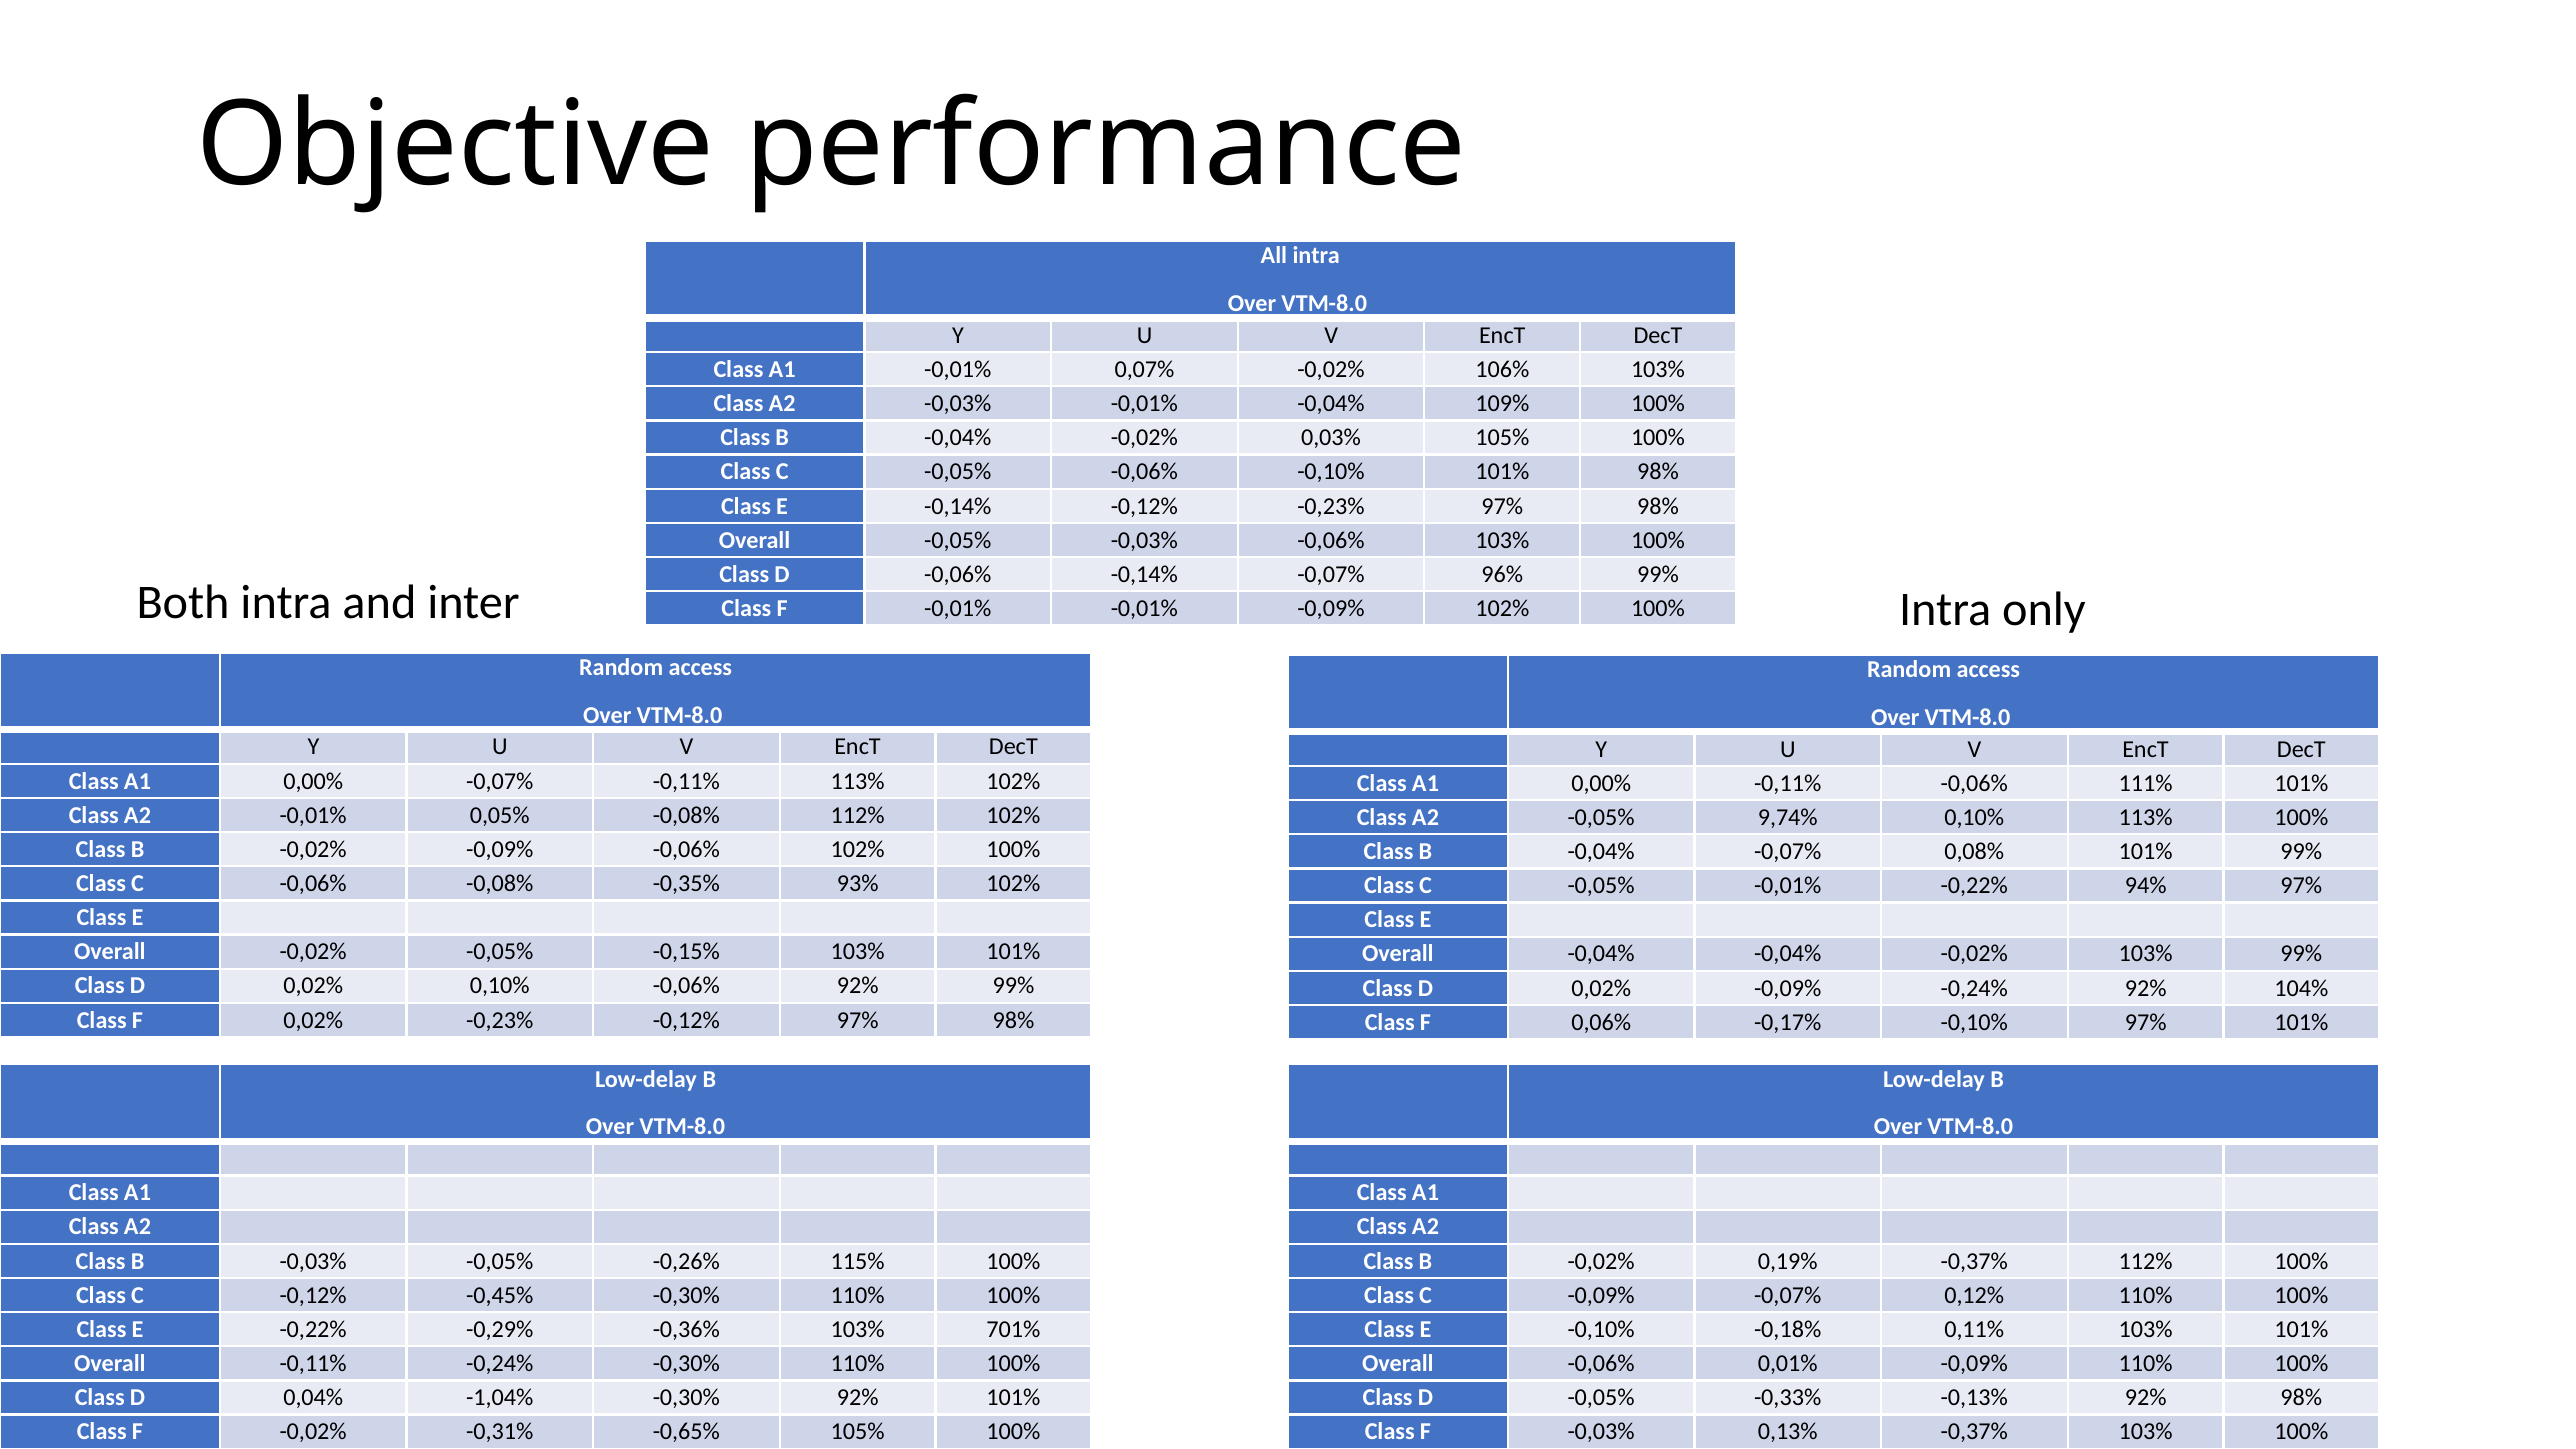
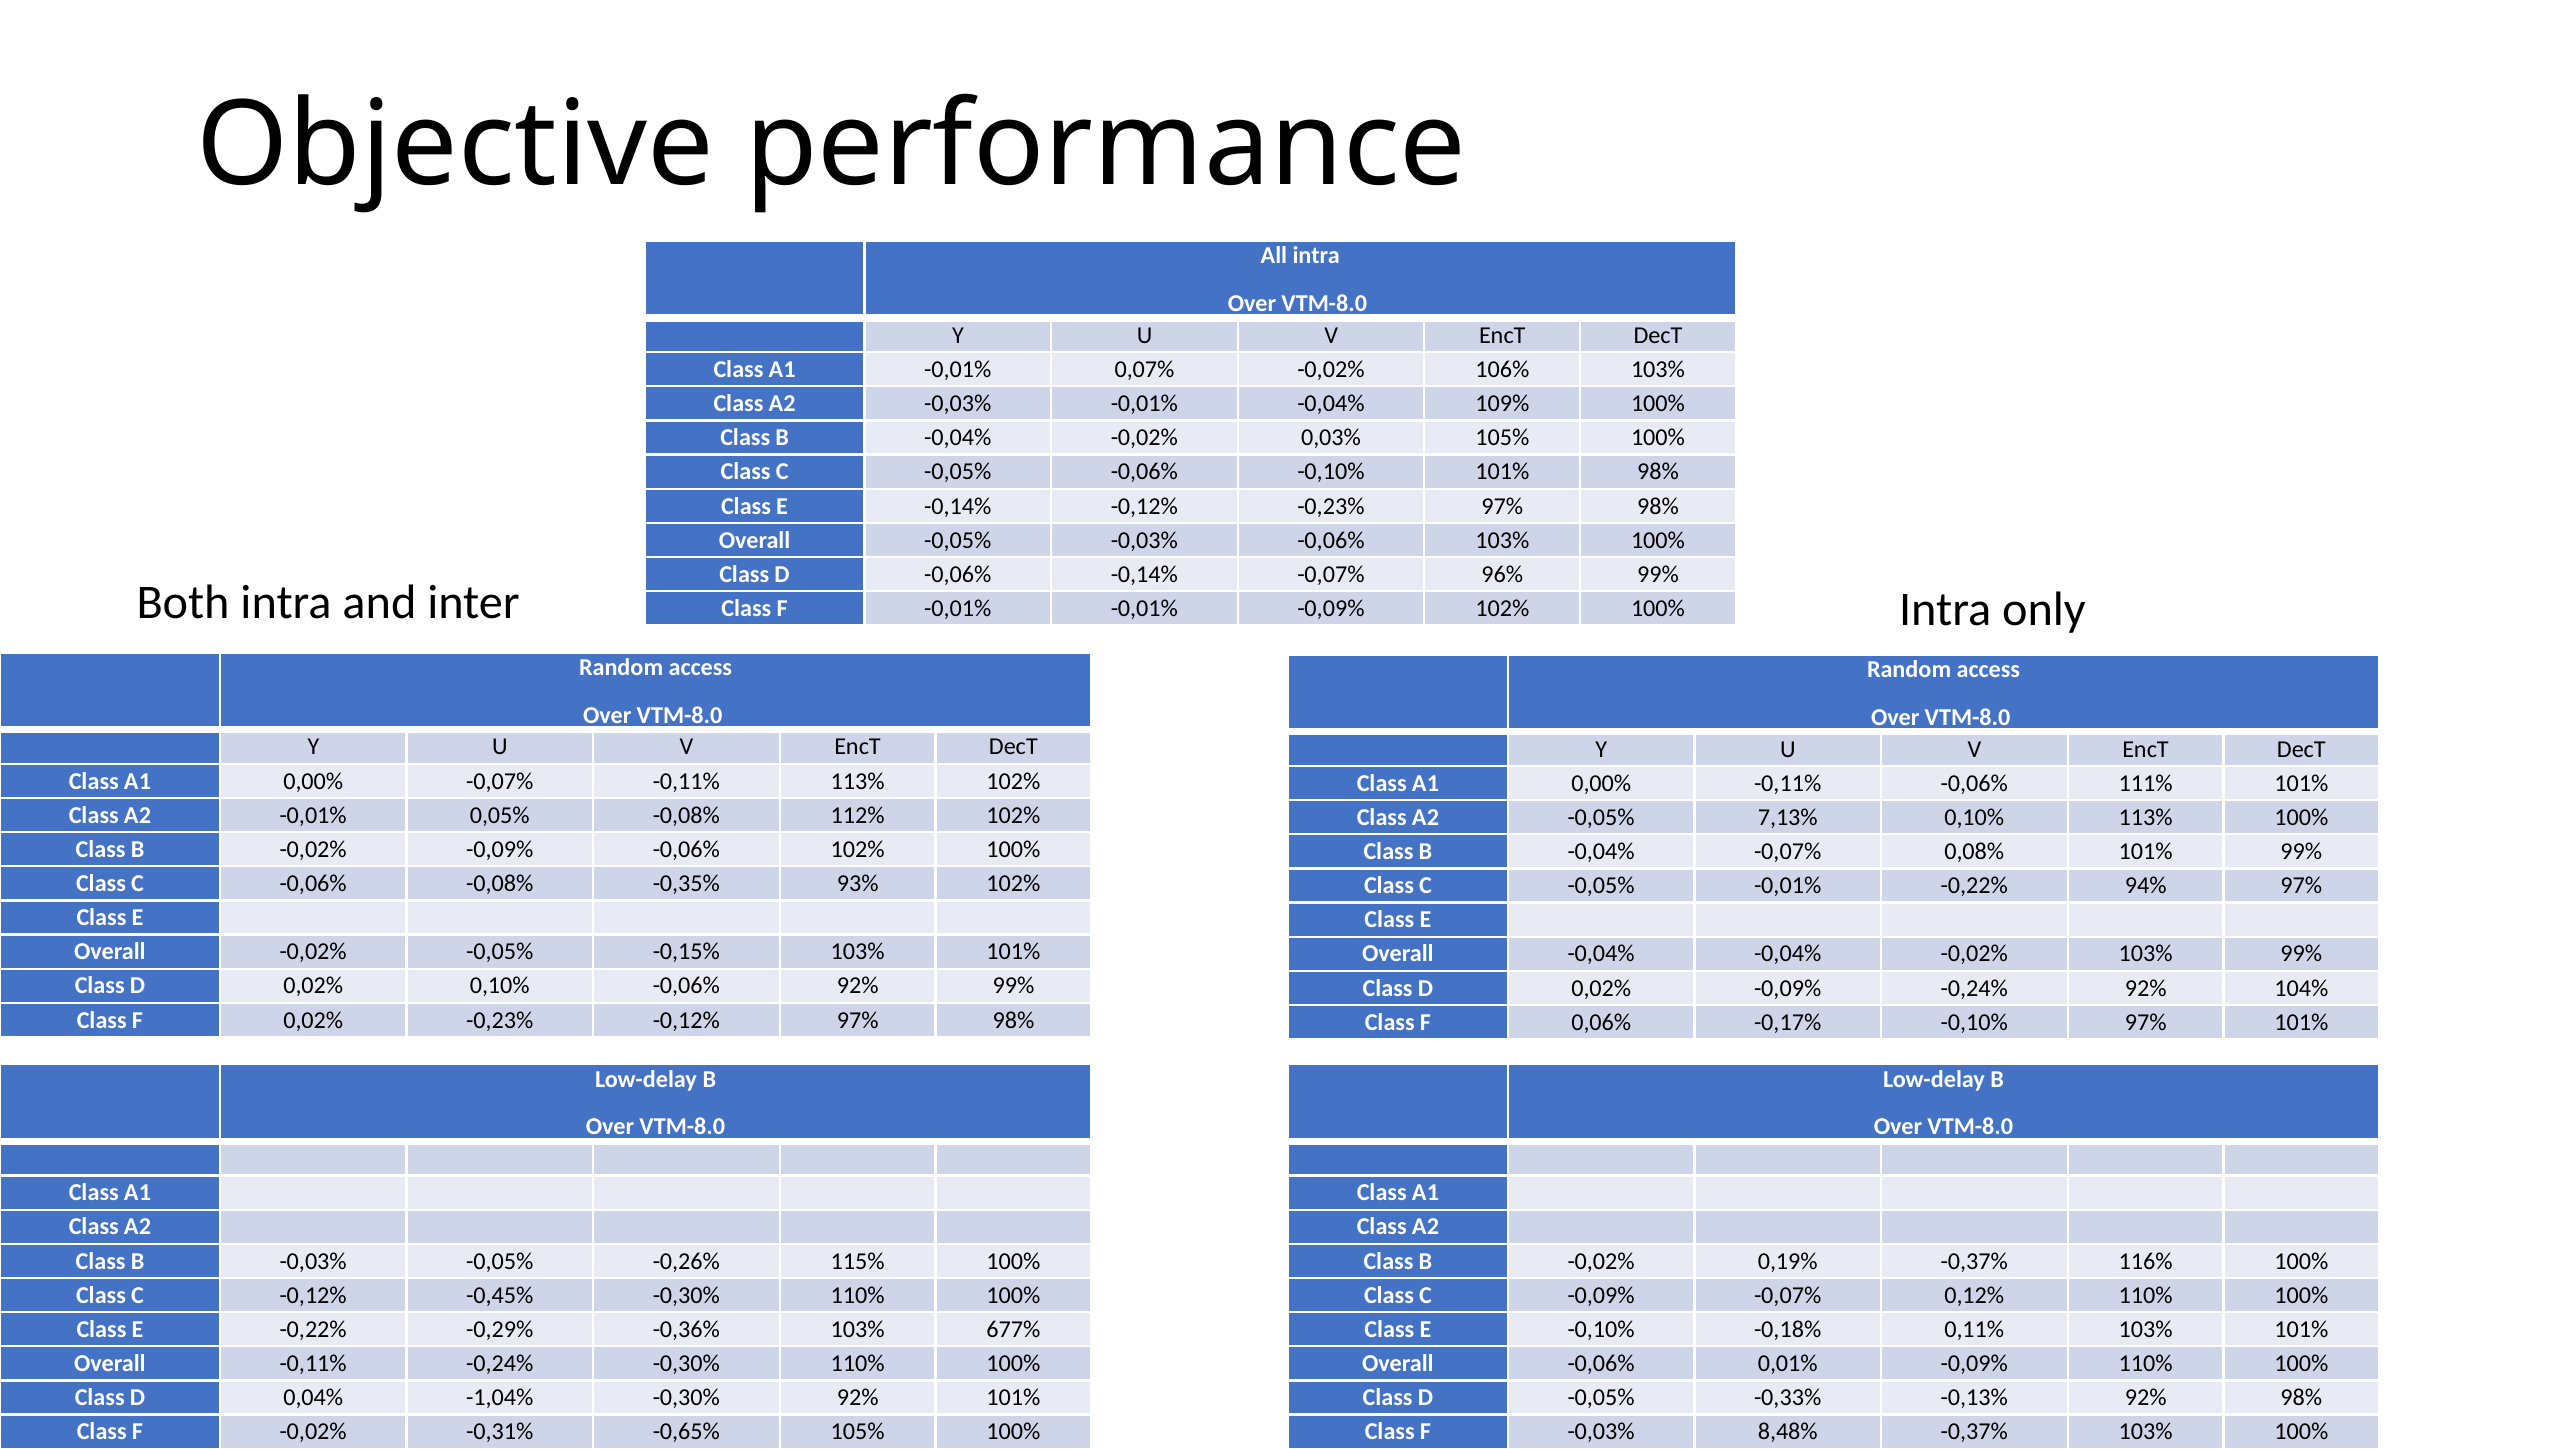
9,74%: 9,74% -> 7,13% (1788, 817)
-0,37% 112%: 112% -> 116% (2146, 1261)
701%: 701% -> 677% (1013, 1329)
0,13%: 0,13% -> 8,48% (1788, 1432)
